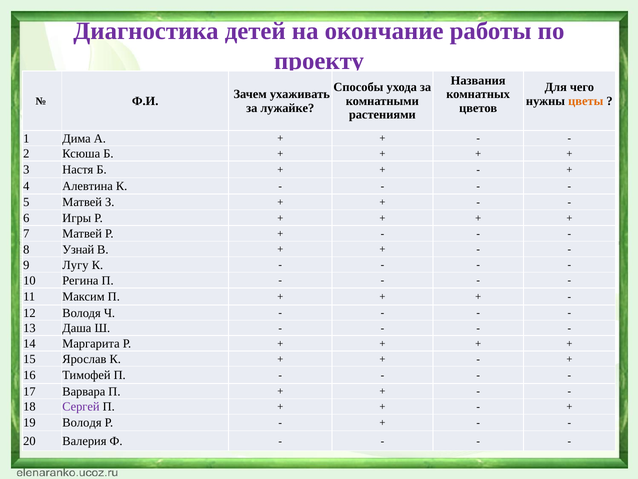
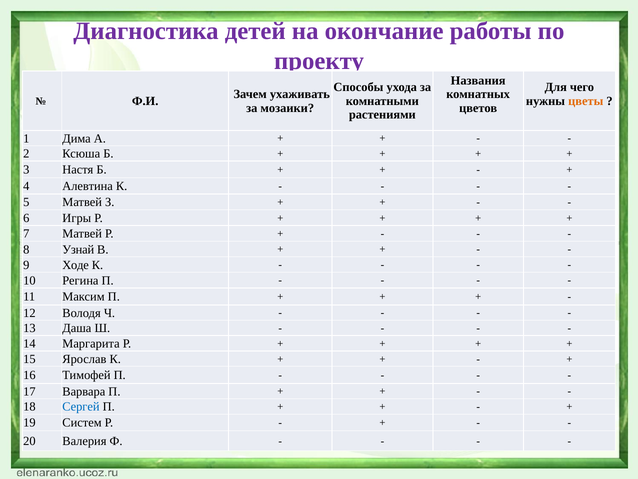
лужайке: лужайке -> мозаики (287, 108)
Лугу: Лугу -> Ходе (76, 265)
Сергей colour: purple -> blue (81, 406)
19 Володя: Володя -> Систем (82, 422)
